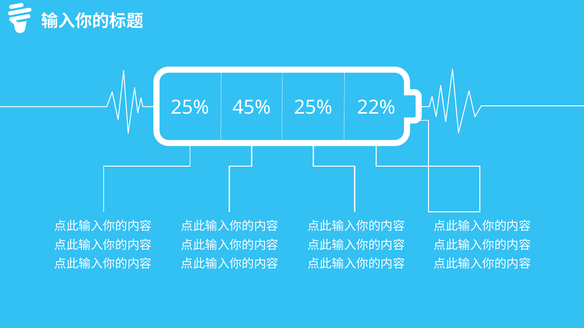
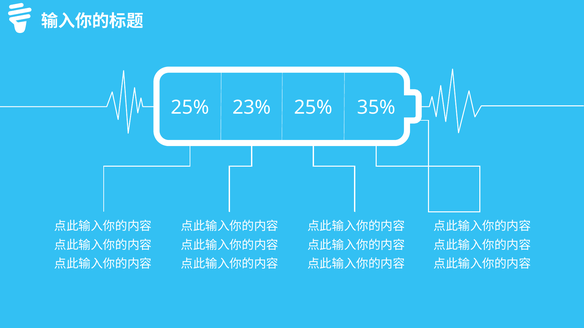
45%: 45% -> 23% (252, 108)
22%: 22% -> 35% (376, 108)
